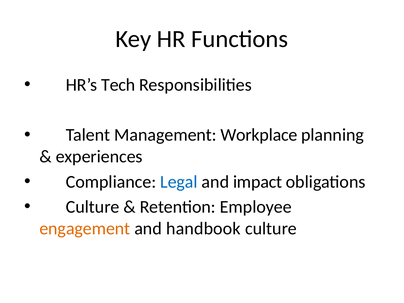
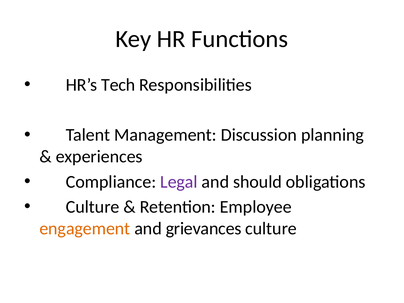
Workplace: Workplace -> Discussion (259, 135)
Legal colour: blue -> purple (179, 182)
impact: impact -> should (258, 182)
handbook: handbook -> grievances (204, 228)
